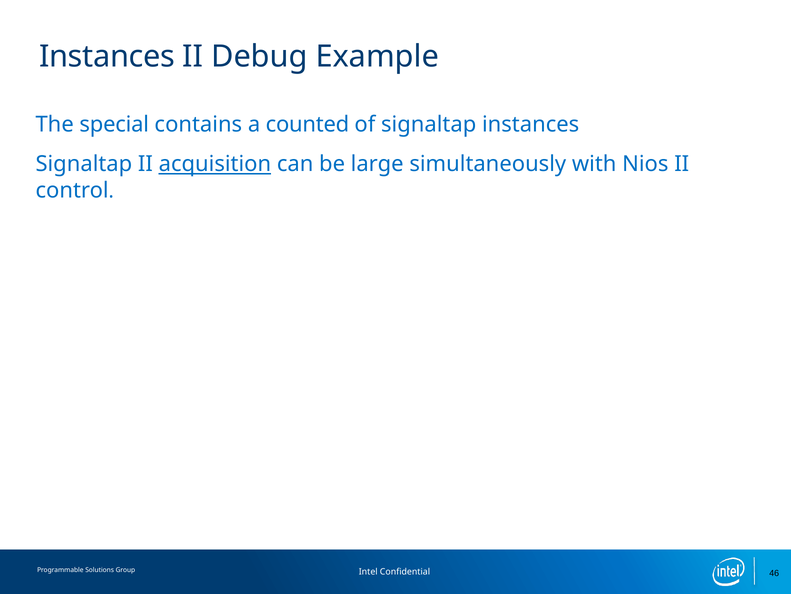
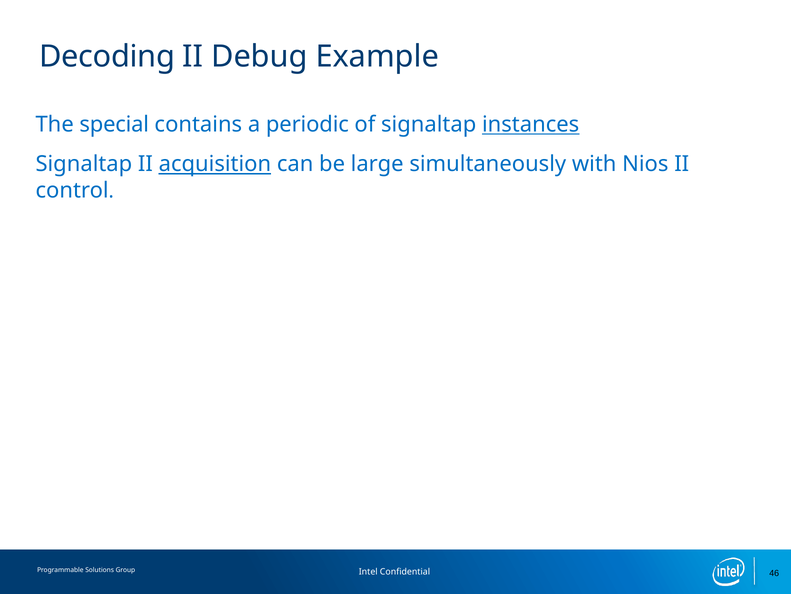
Instances: Instances -> Decoding (107, 56)
counted: counted -> periodic (307, 124)
instances underline: none -> present (531, 124)
